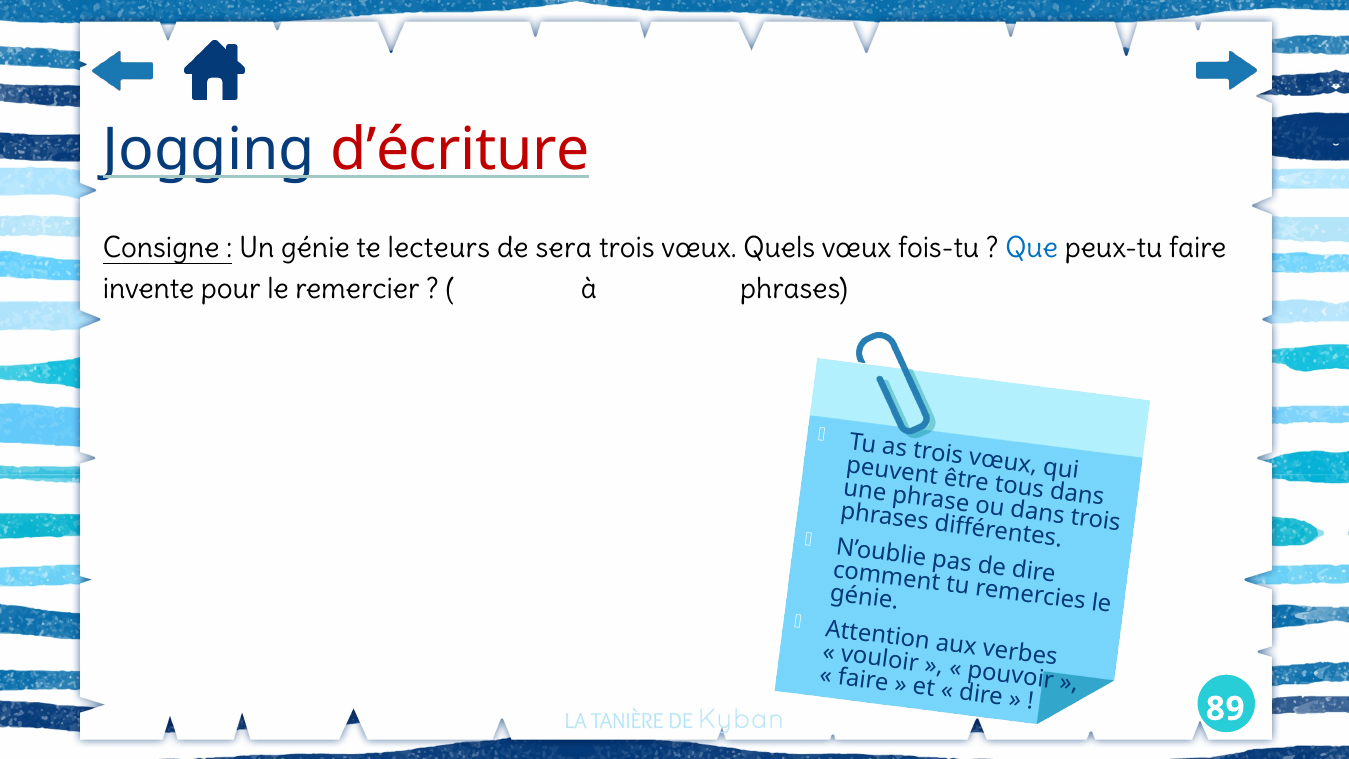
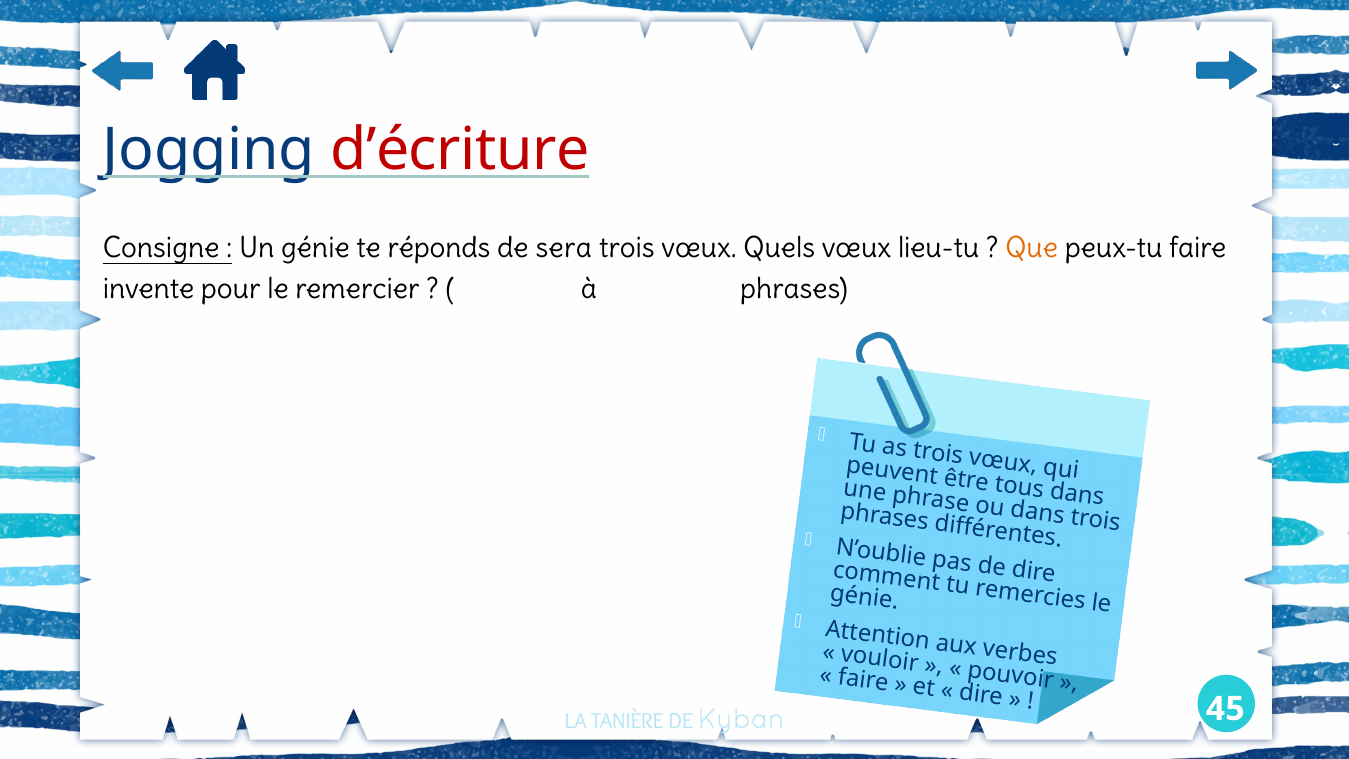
lecteurs: lecteurs -> réponds (439, 249)
fois-tu: fois-tu -> lieu-tu (939, 249)
Que colour: blue -> orange (1032, 249)
89: 89 -> 45 (1225, 709)
